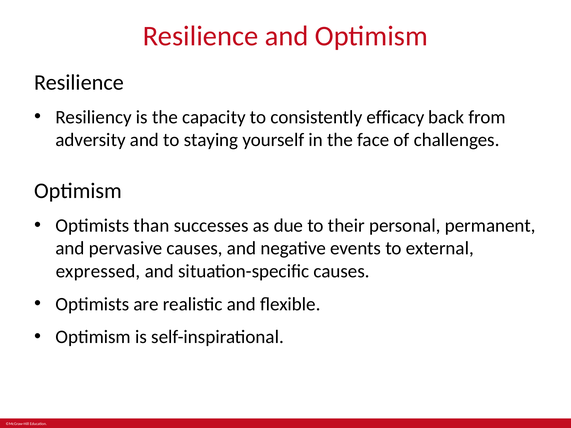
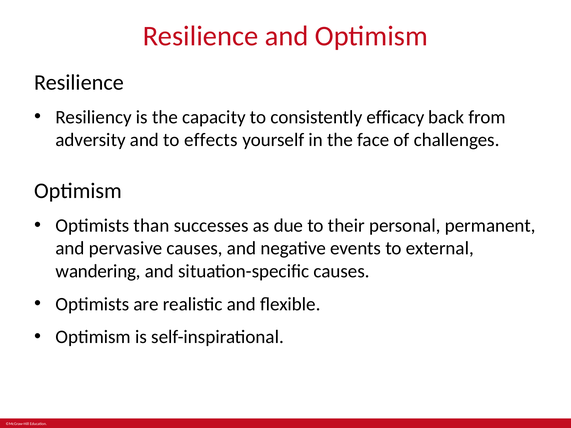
staying: staying -> effects (211, 140)
expressed: expressed -> wandering (98, 271)
